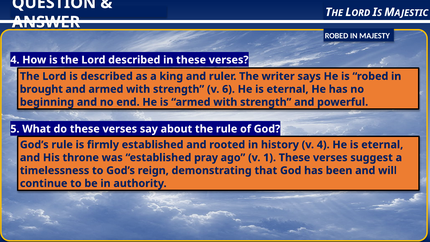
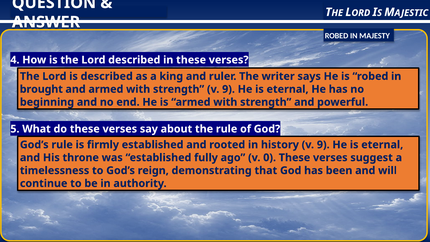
strength v 6: 6 -> 9 (229, 89)
history v 4: 4 -> 9 (323, 145)
pray: pray -> fully (206, 158)
1: 1 -> 0 (270, 158)
